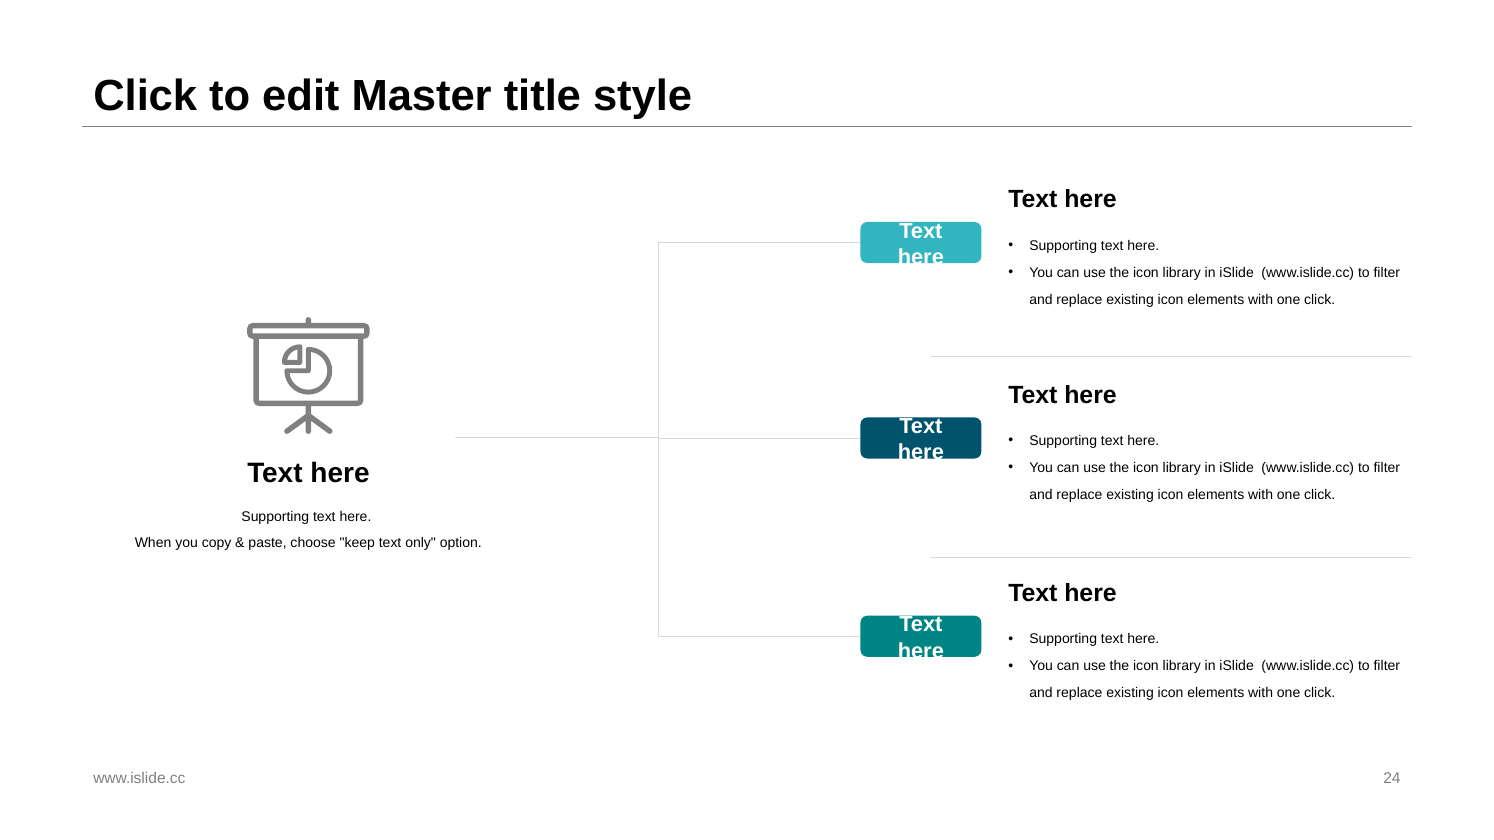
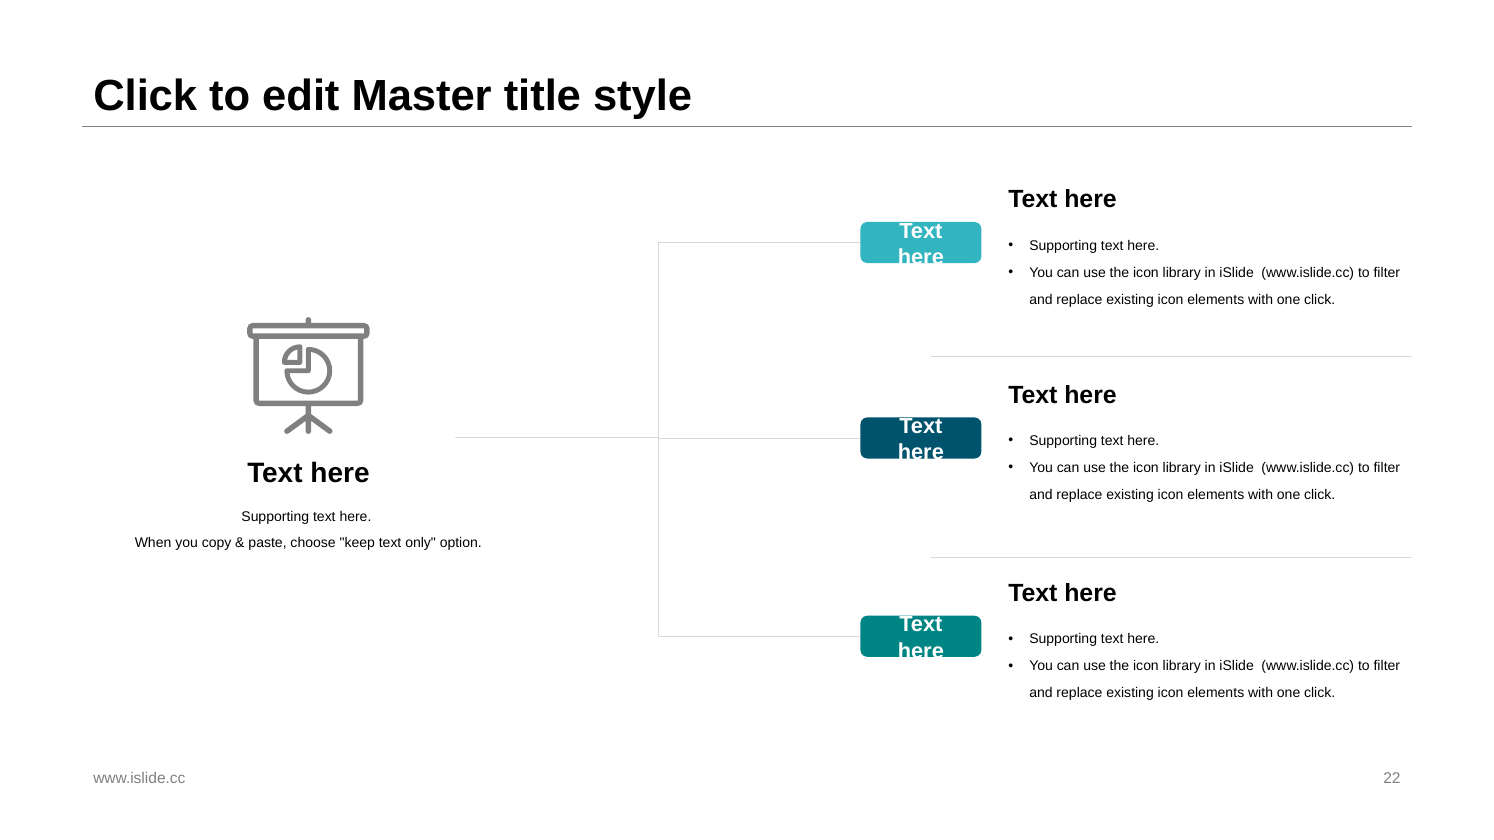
24: 24 -> 22 (1392, 778)
